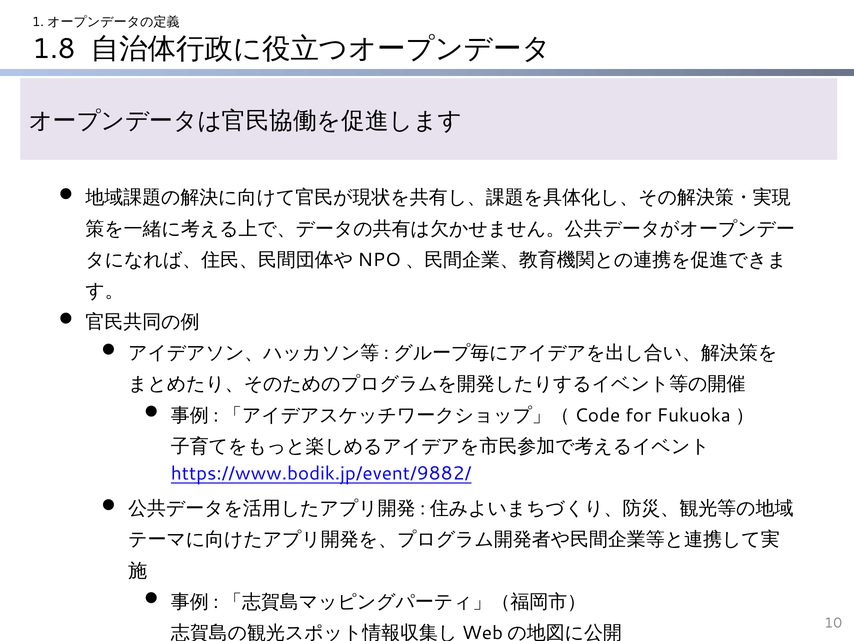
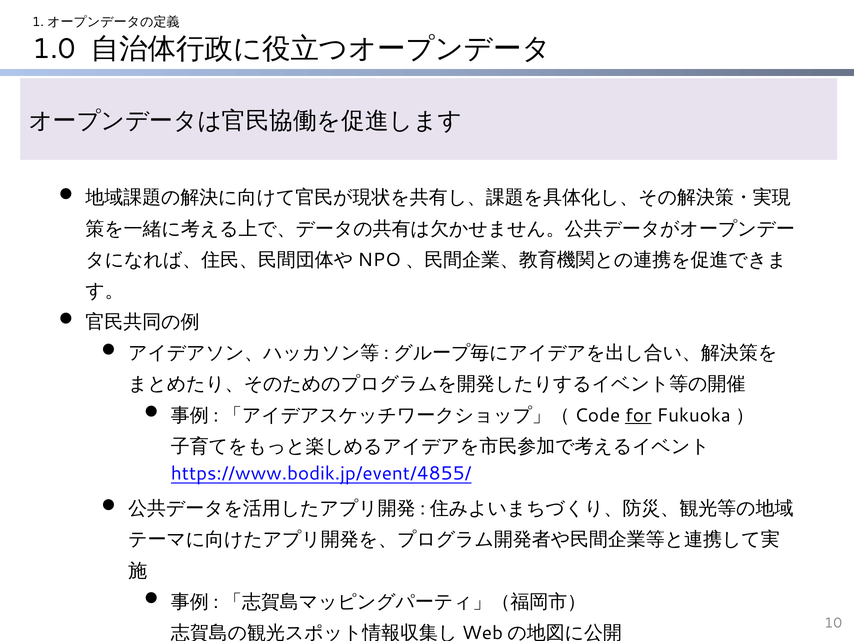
1.8: 1.8 -> 1.0 (54, 49)
for underline: none -> present (638, 415)
https://www.bodik.jp/event/9882/: https://www.bodik.jp/event/9882/ -> https://www.bodik.jp/event/4855/ (321, 473)
